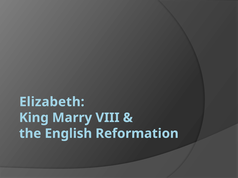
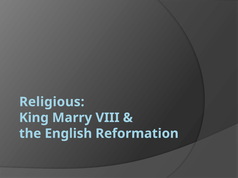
Elizabeth: Elizabeth -> Religious (52, 102)
